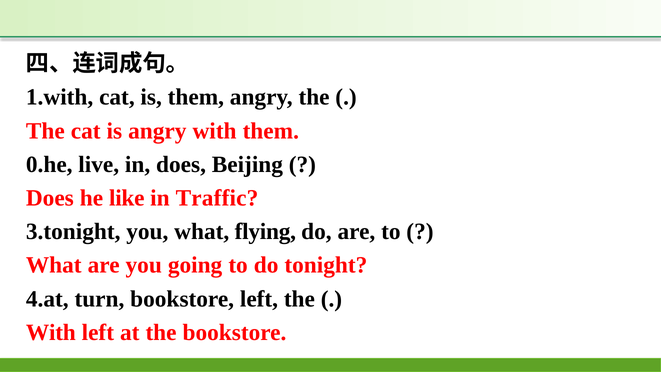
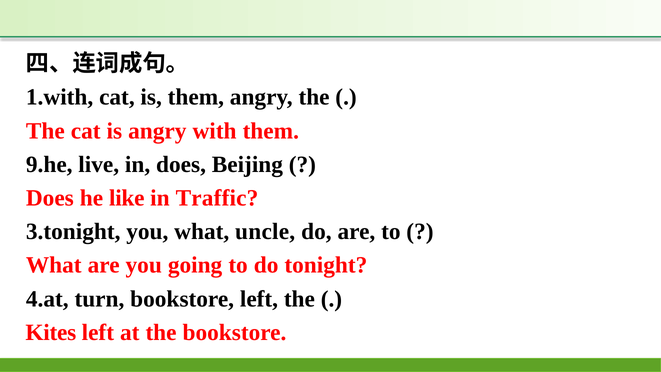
0.he: 0.he -> 9.he (49, 164)
flying: flying -> uncle (265, 232)
With: With -> Kites (51, 332)
